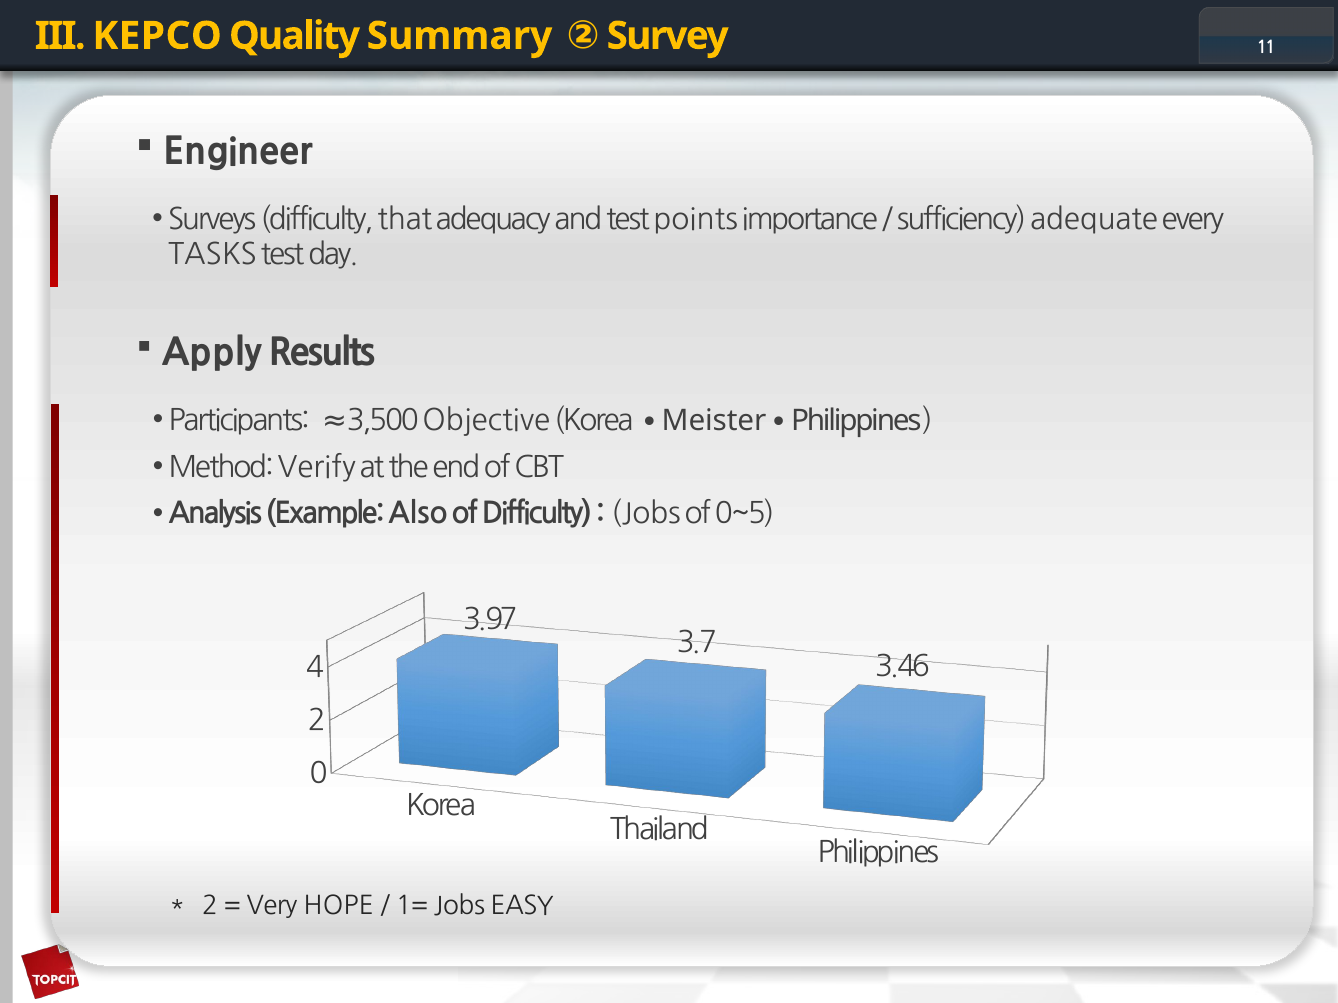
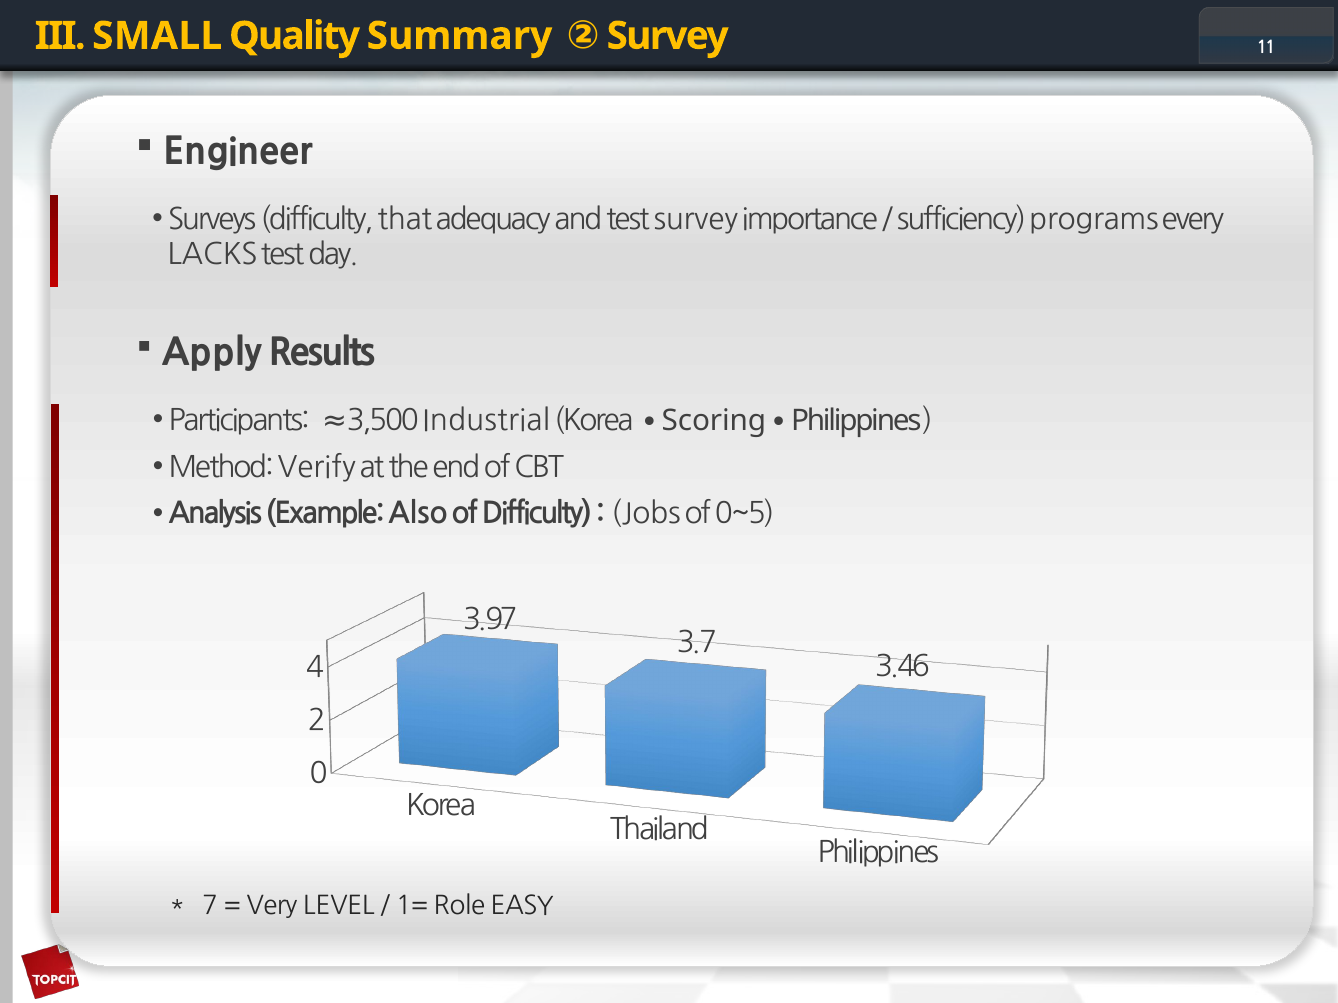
KEPCO: KEPCO -> SMALL (157, 36)
test points: points -> survey (696, 219)
adequate: adequate -> programs (1094, 219)
TASKS: TASKS -> LACKS (213, 255)
Objective: Objective -> Industrial (486, 421)
Meister: Meister -> Scoring (714, 421)
2: 2 -> 7 (210, 907)
HOPE: HOPE -> LEVEL (339, 907)
1= Jobs: Jobs -> Role (459, 907)
